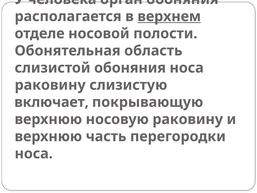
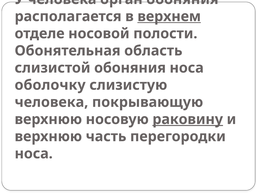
раковину: раковину -> оболочку (50, 85)
включает: включает -> человека (51, 102)
раковину underline: none -> present (188, 119)
